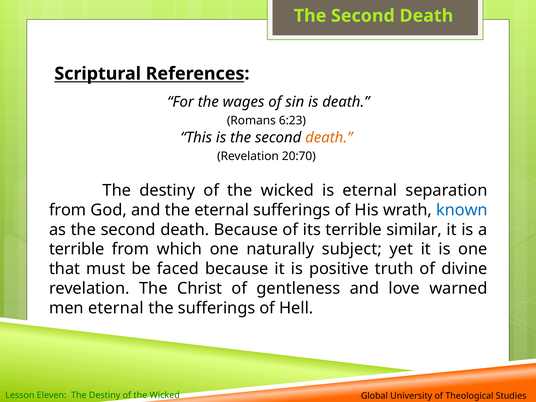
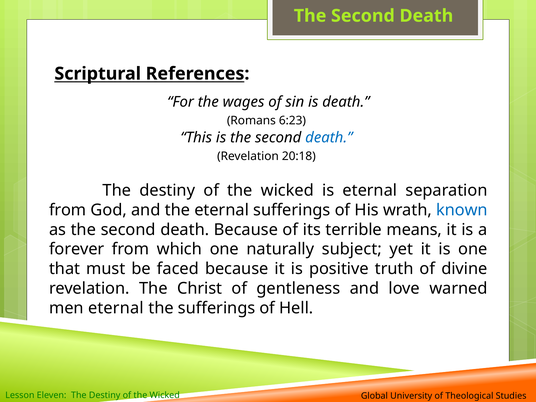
death colour: orange -> blue (329, 138)
20:70: 20:70 -> 20:18 (299, 156)
similar: similar -> means (414, 230)
terrible: terrible -> forever (77, 249)
